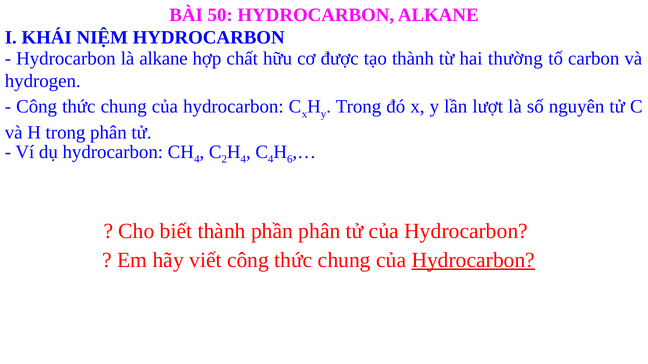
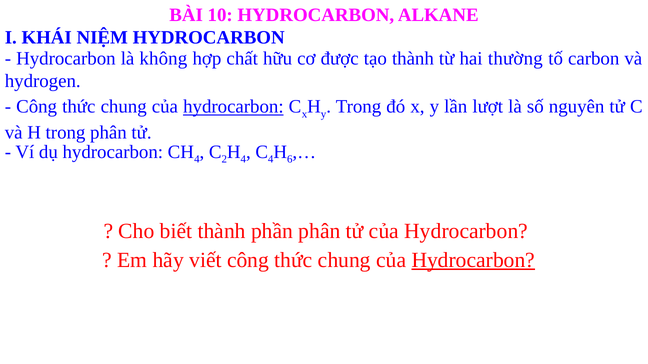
50: 50 -> 10 (220, 15)
là alkane: alkane -> không (163, 59)
hydrocarbon underline: none -> present (233, 107)
